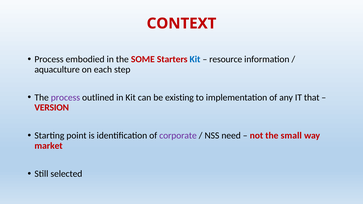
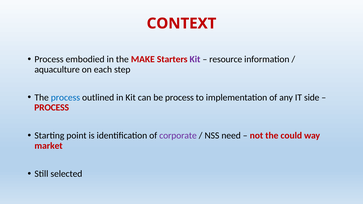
SOME: SOME -> MAKE (143, 59)
Kit colour: blue -> purple (195, 59)
process colour: purple -> blue (65, 98)
be existing: existing -> process (179, 98)
that: that -> side (312, 98)
VERSION: VERSION -> PROCESS (52, 108)
small: small -> could (291, 136)
